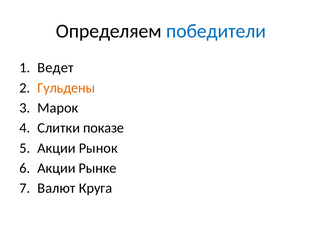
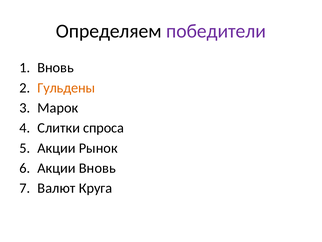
победители colour: blue -> purple (216, 31)
Ведет: Ведет -> Вновь (56, 68)
показе: показе -> спроса (104, 128)
Акции Рынке: Рынке -> Вновь (97, 168)
